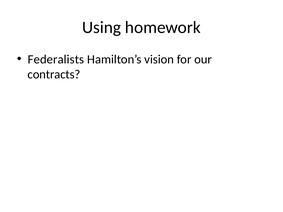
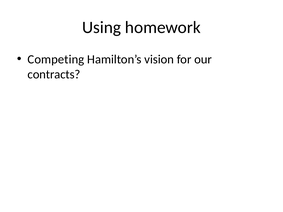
Federalists: Federalists -> Competing (56, 59)
